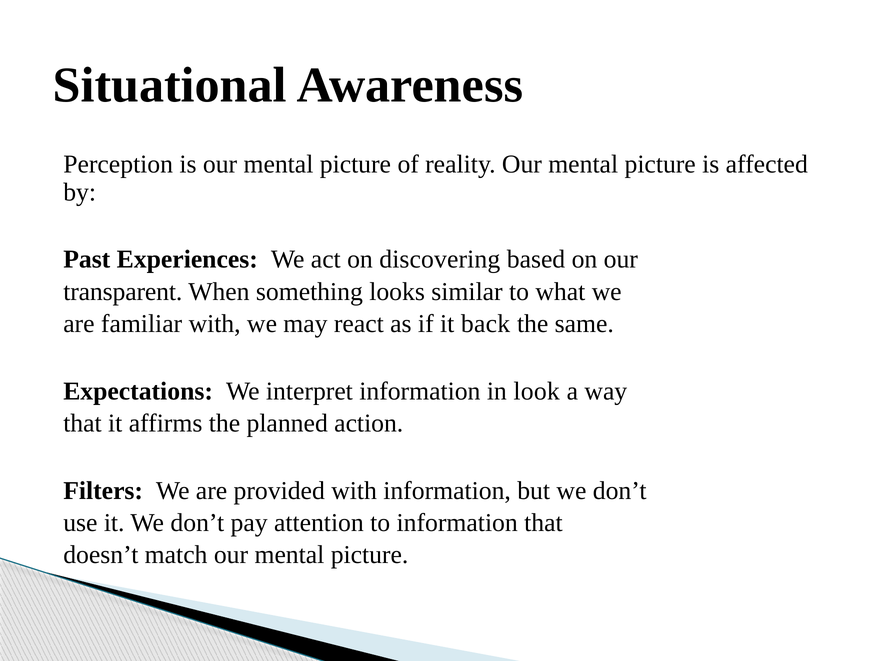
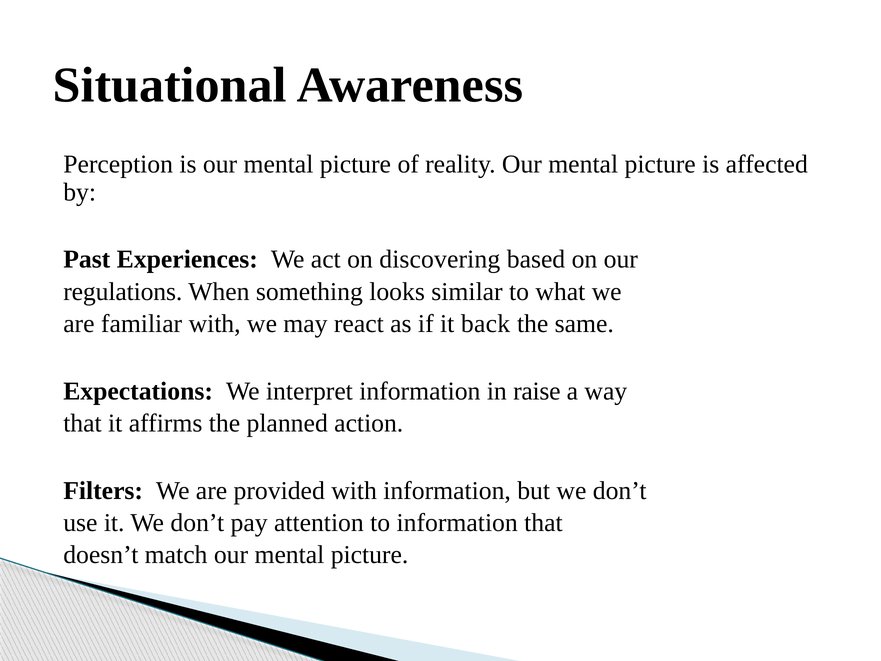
transparent: transparent -> regulations (123, 291)
look: look -> raise (537, 391)
